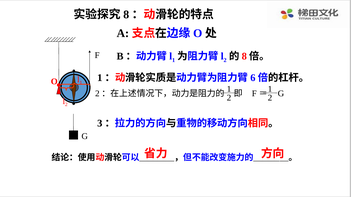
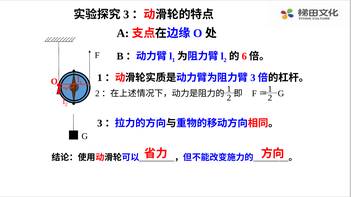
8: 8 -> 3 (126, 15)
8: 8 -> 6 (244, 56)
6: 6 -> 3 (253, 78)
